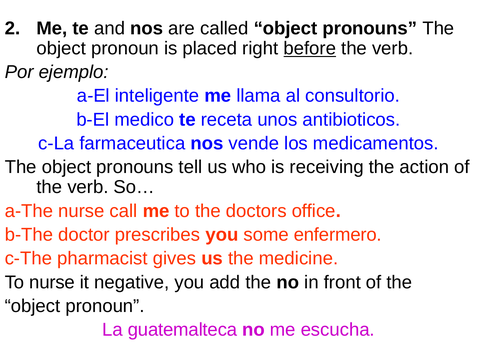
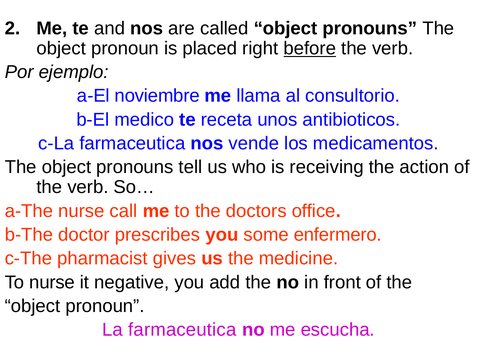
inteligente: inteligente -> noviembre (157, 96)
La guatemalteca: guatemalteca -> farmaceutica (182, 330)
